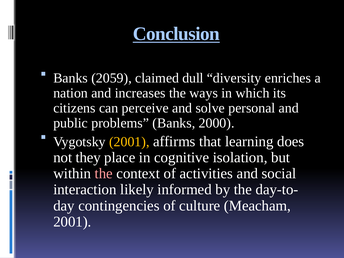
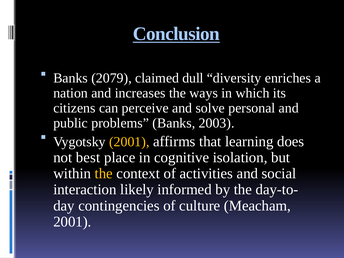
2059: 2059 -> 2079 (112, 78)
2000: 2000 -> 2003 (217, 123)
they: they -> best (88, 158)
the colour: pink -> yellow (104, 174)
